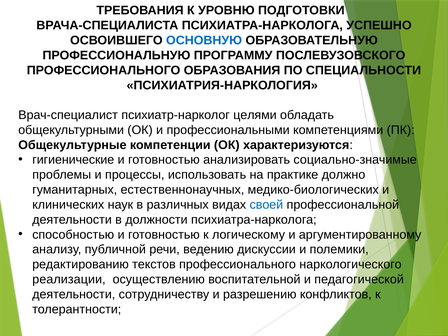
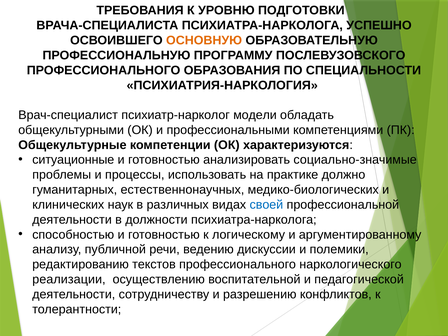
ОСНОВНУЮ colour: blue -> orange (204, 40)
целями: целями -> модели (255, 115)
гигиенические: гигиенические -> ситуационные (73, 160)
